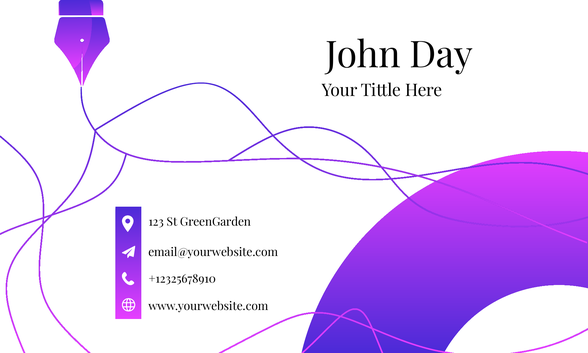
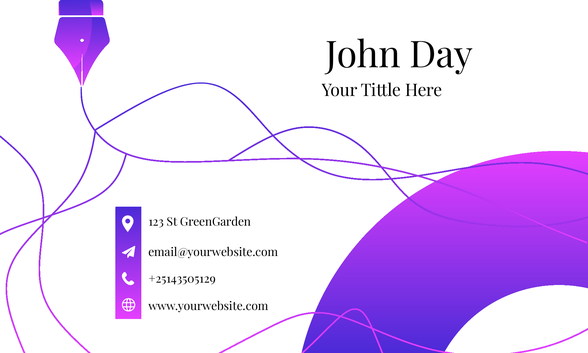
+12325678910: +12325678910 -> +25143505129 (182, 279)
